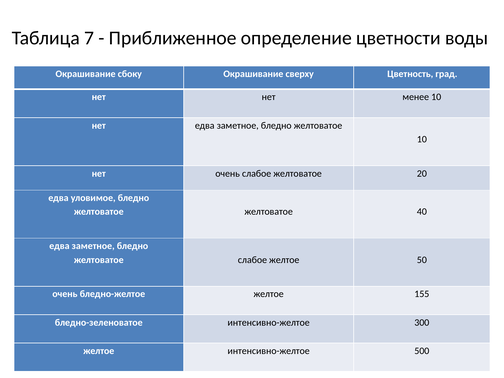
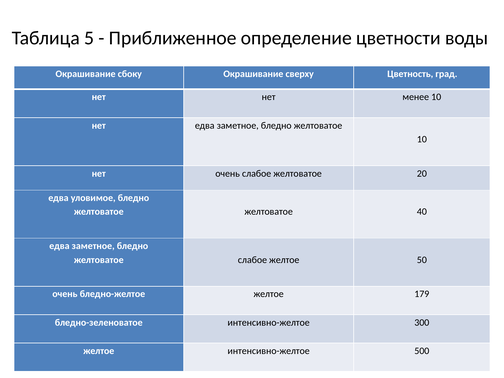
7: 7 -> 5 (89, 38)
155: 155 -> 179 (422, 294)
